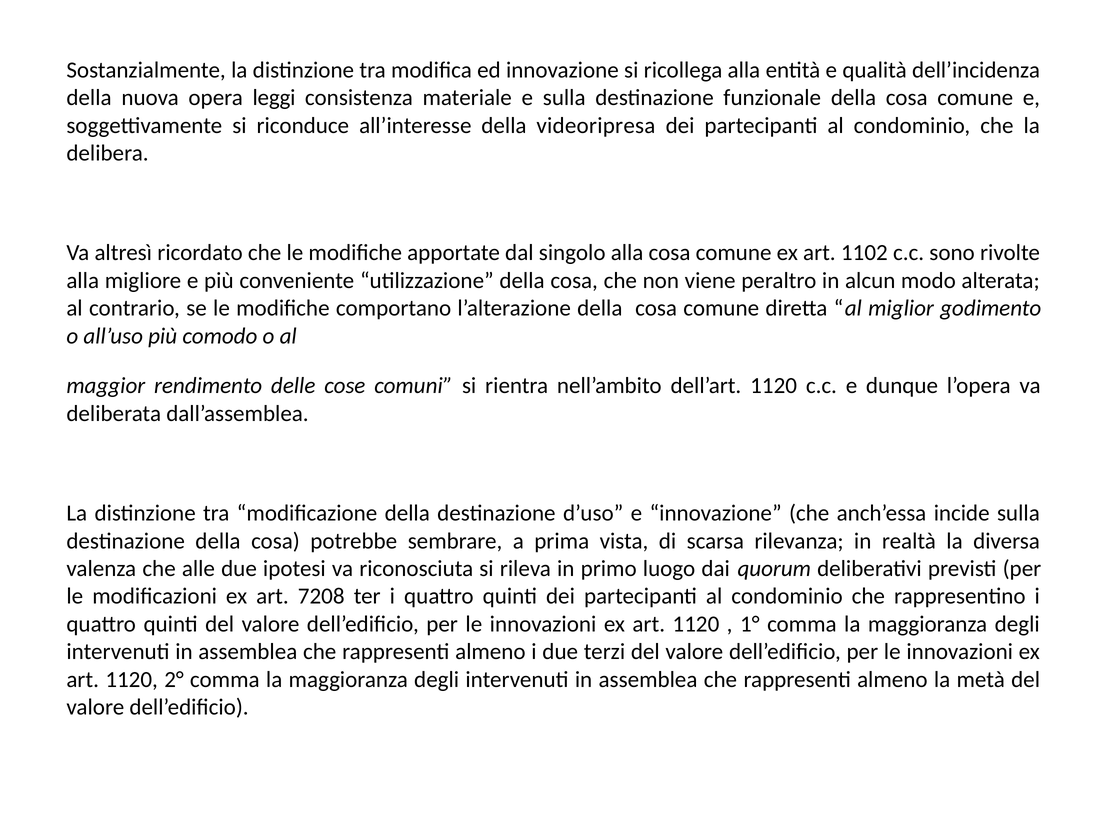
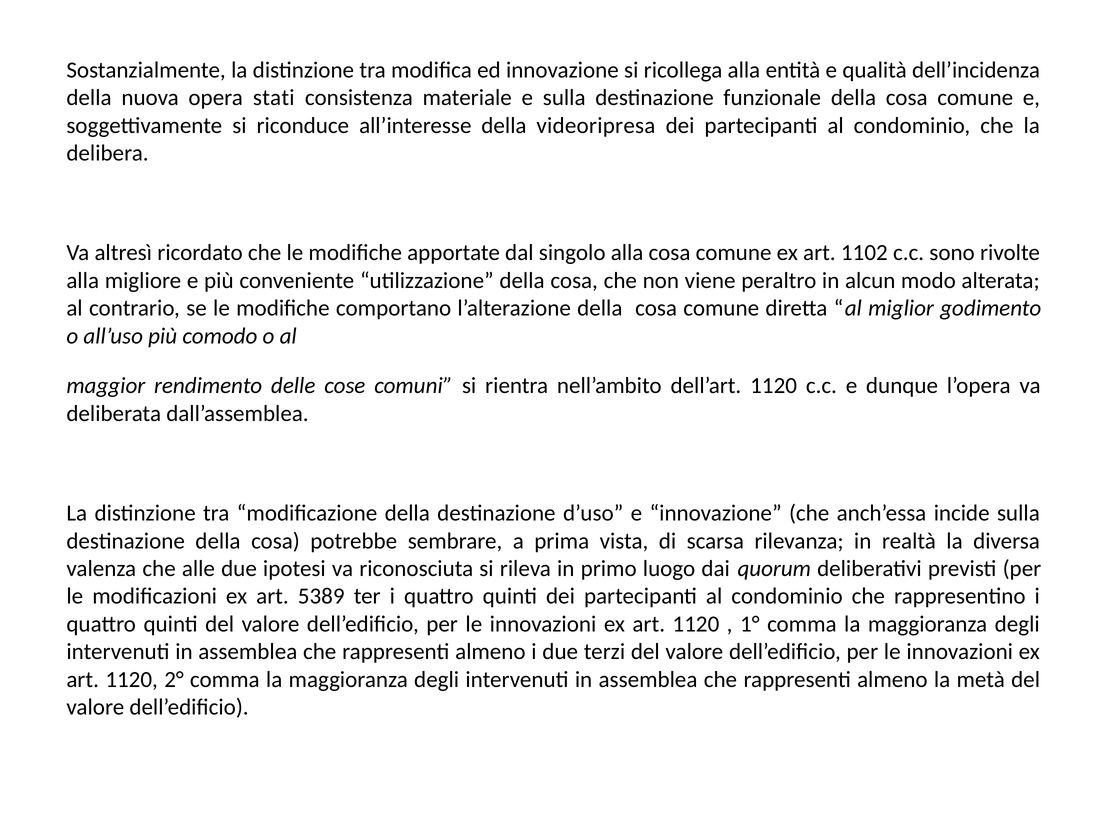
leggi: leggi -> stati (274, 98)
7208: 7208 -> 5389 (321, 596)
